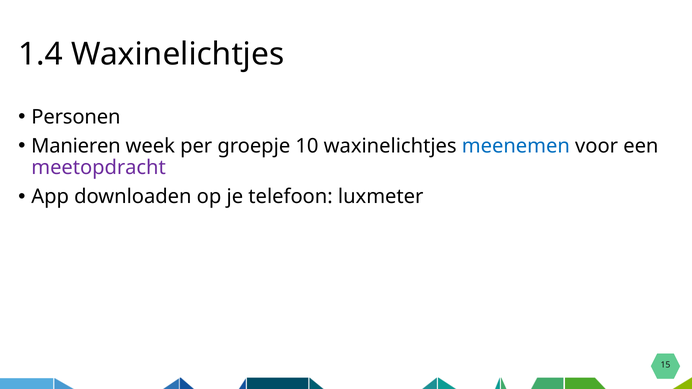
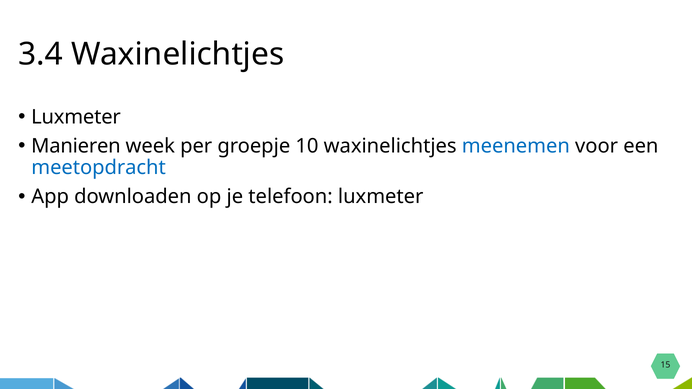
1.4: 1.4 -> 3.4 (41, 54)
Personen: Personen -> Luxmeter (76, 117)
meetopdracht colour: purple -> blue (99, 168)
